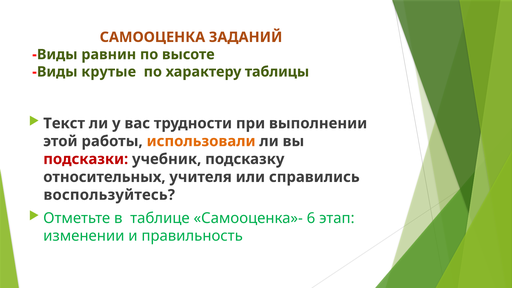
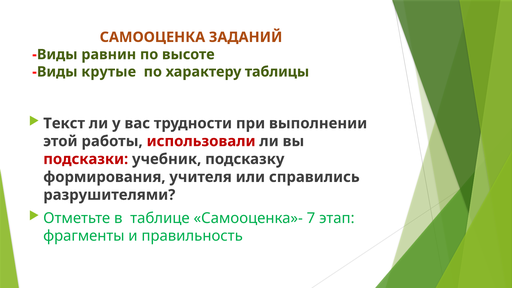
использовали colour: orange -> red (201, 141)
относительных: относительных -> формирования (104, 177)
воспользуйтесь: воспользуйтесь -> разрушителями (109, 195)
6: 6 -> 7 (311, 218)
изменении: изменении -> фрагменты (84, 236)
